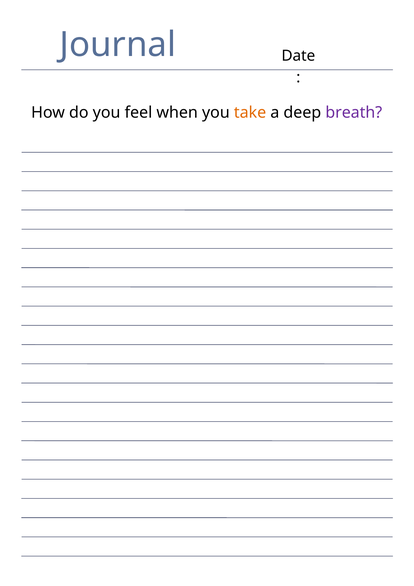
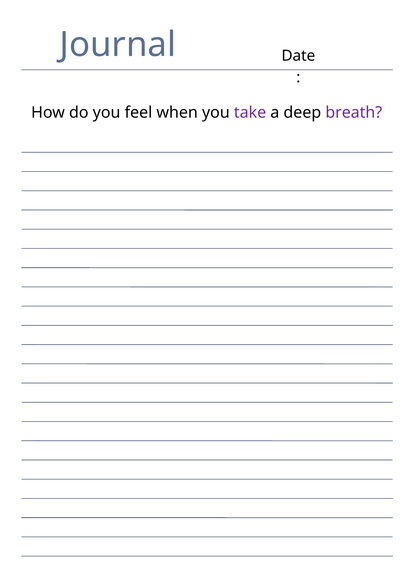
take colour: orange -> purple (250, 113)
